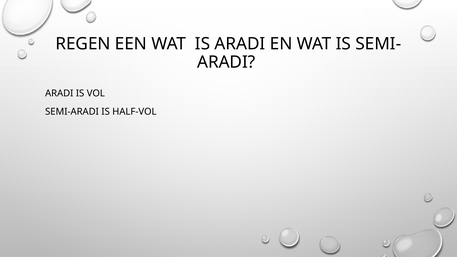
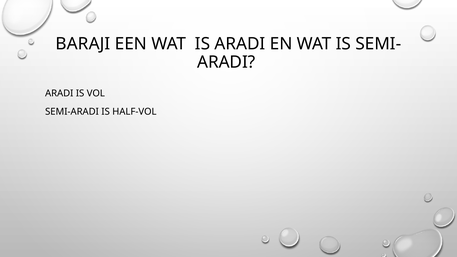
REGEN: REGEN -> BARAJI (83, 44)
